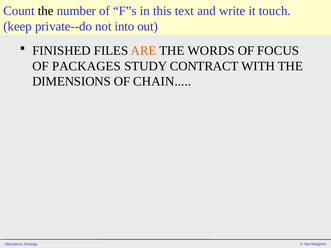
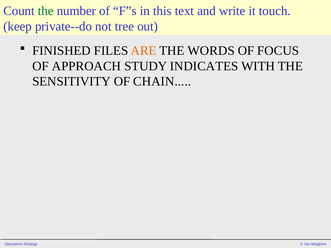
the colour: black -> green (46, 11)
into: into -> tree (124, 26)
PACKAGES: PACKAGES -> APPROACH (86, 66)
CONTRACT: CONTRACT -> INDICATES (204, 66)
DIMENSIONS: DIMENSIONS -> SENSITIVITY (72, 82)
